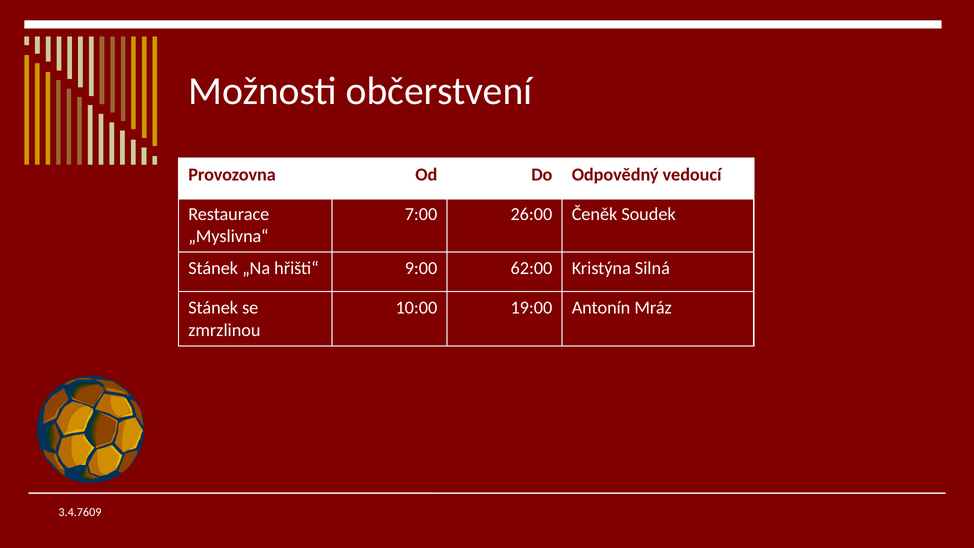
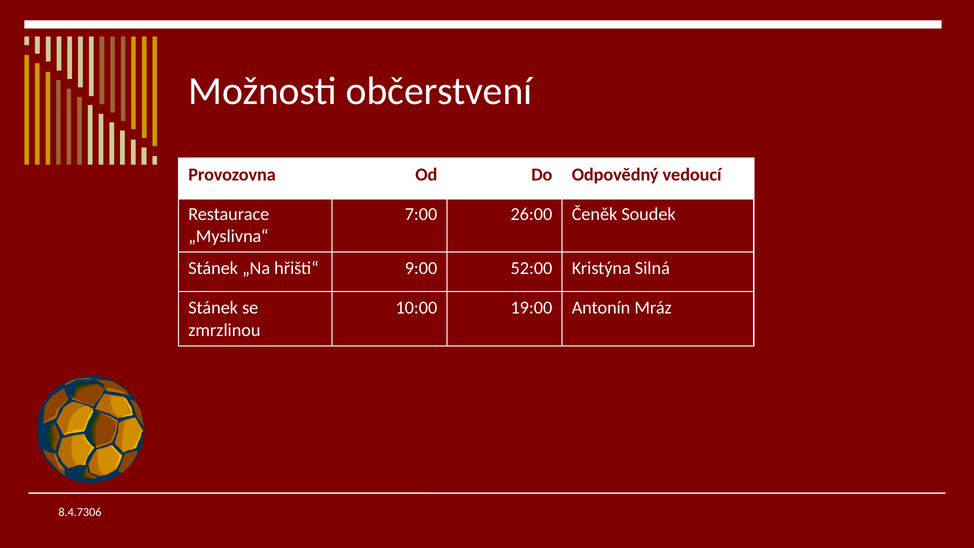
62:00: 62:00 -> 52:00 (531, 268)
3.4.7609: 3.4.7609 -> 8.4.7306 (80, 512)
